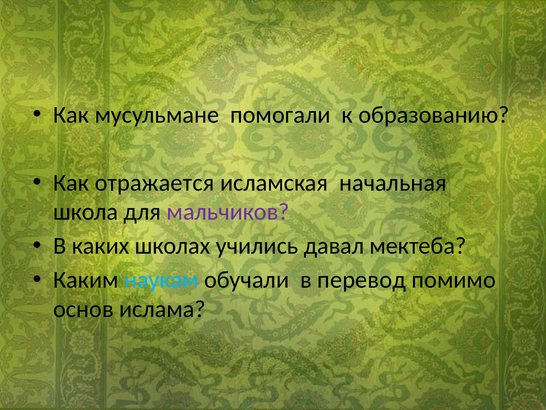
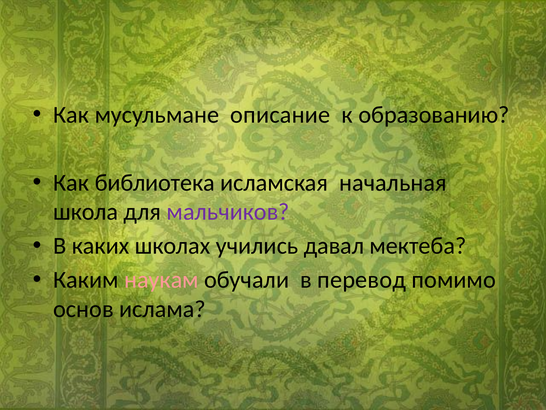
помогали: помогали -> описание (280, 115)
отражается: отражается -> библиотека (155, 183)
наукам colour: light blue -> pink (161, 280)
